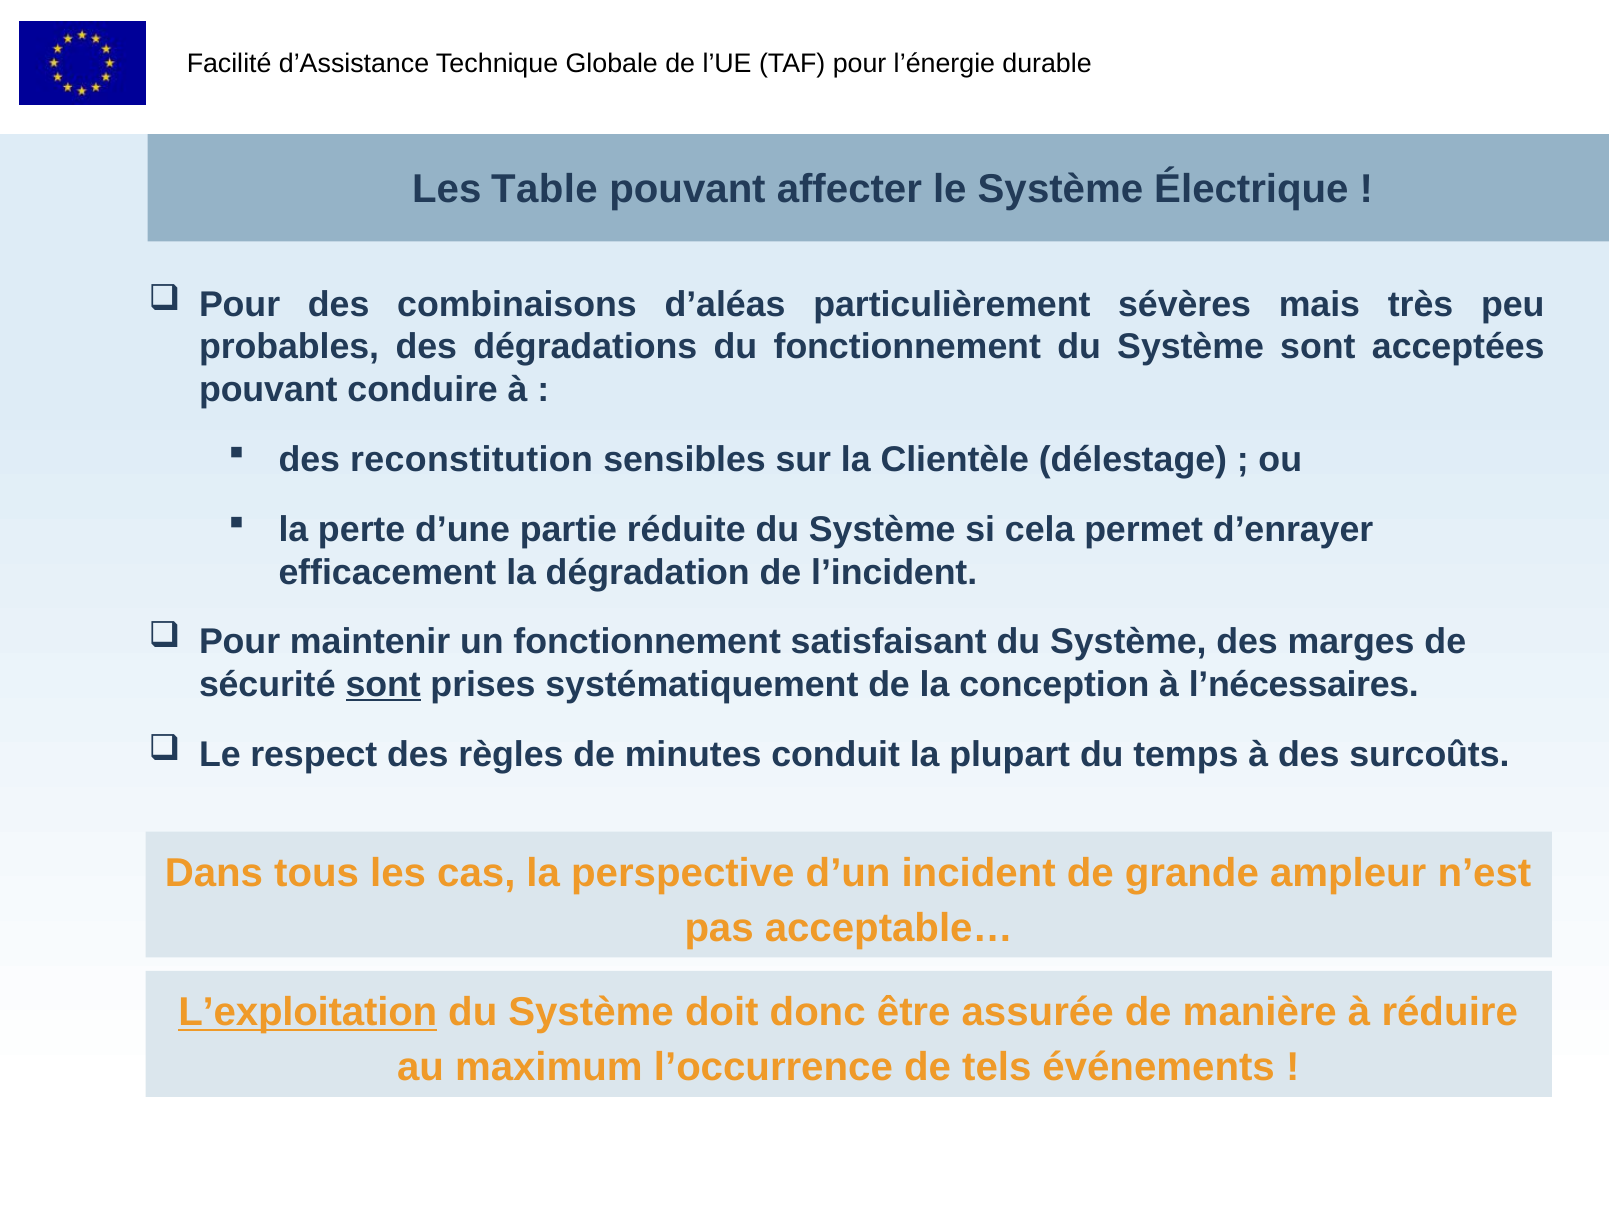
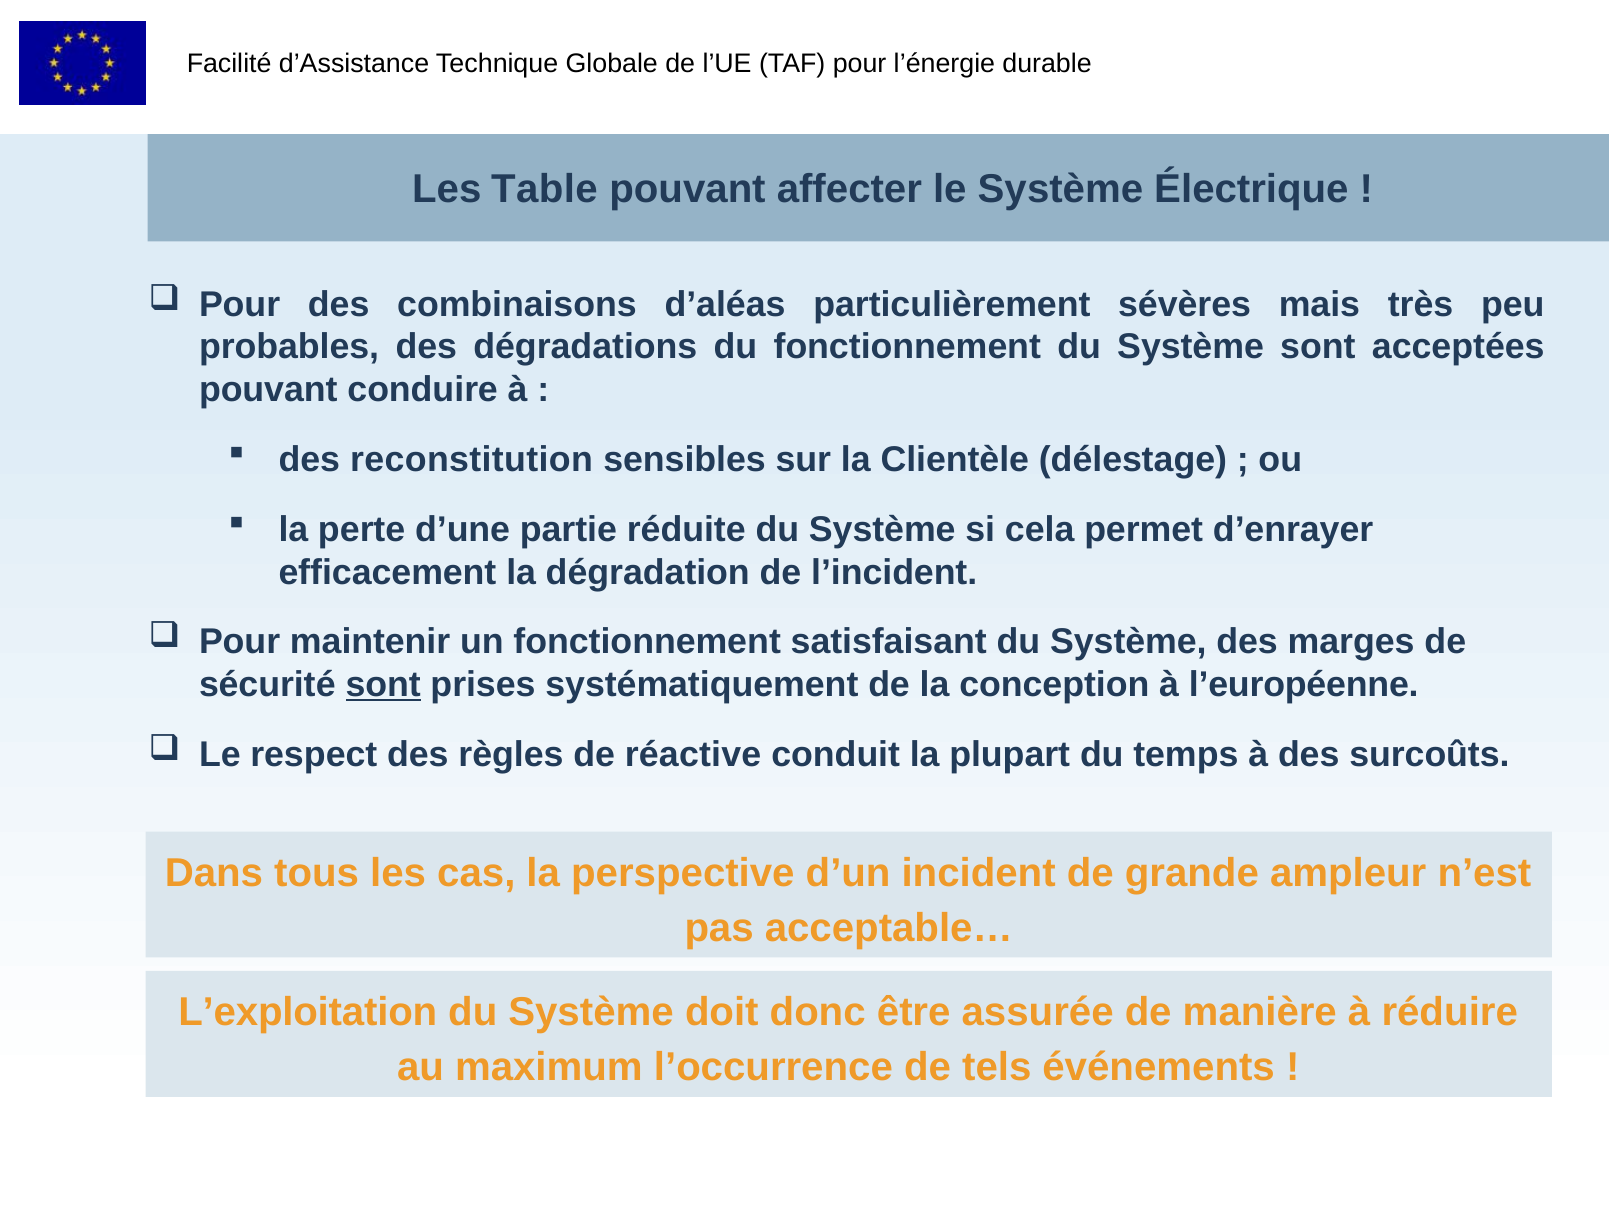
l’nécessaires: l’nécessaires -> l’européenne (1304, 685)
minutes: minutes -> réactive (693, 755)
L’exploitation underline: present -> none (308, 1012)
